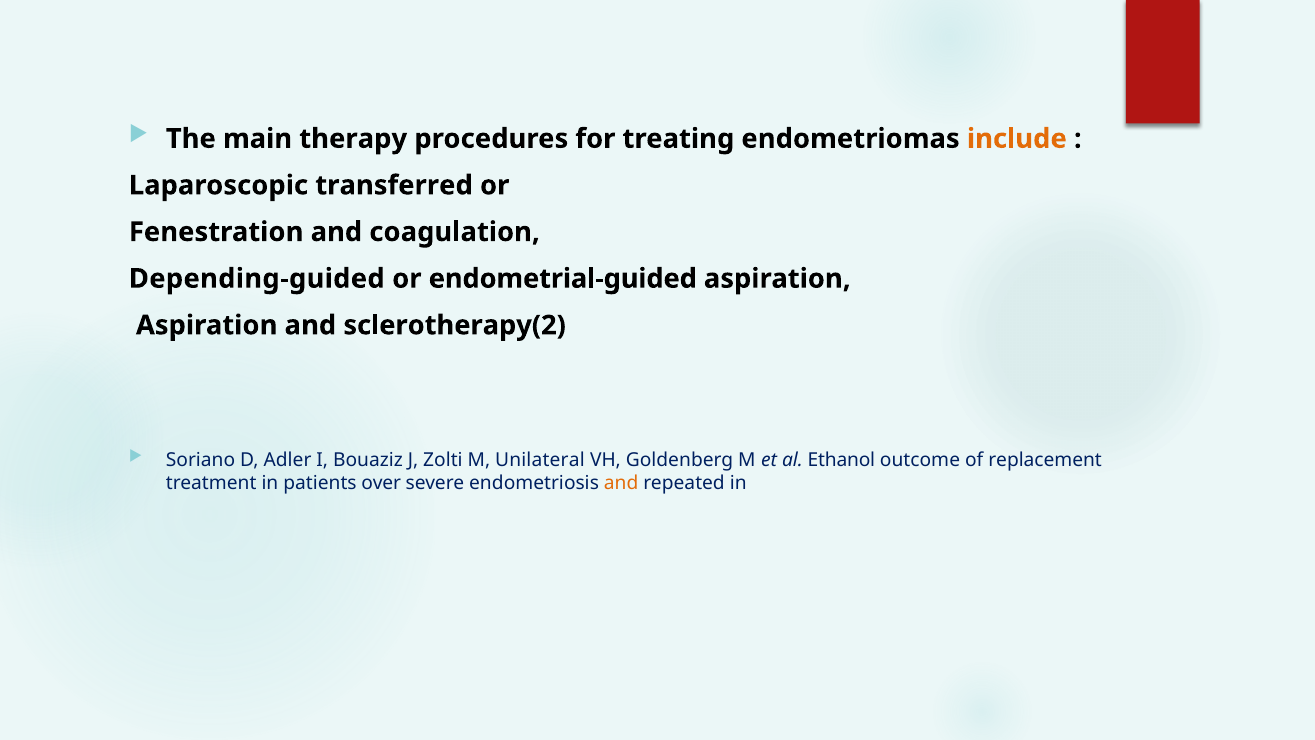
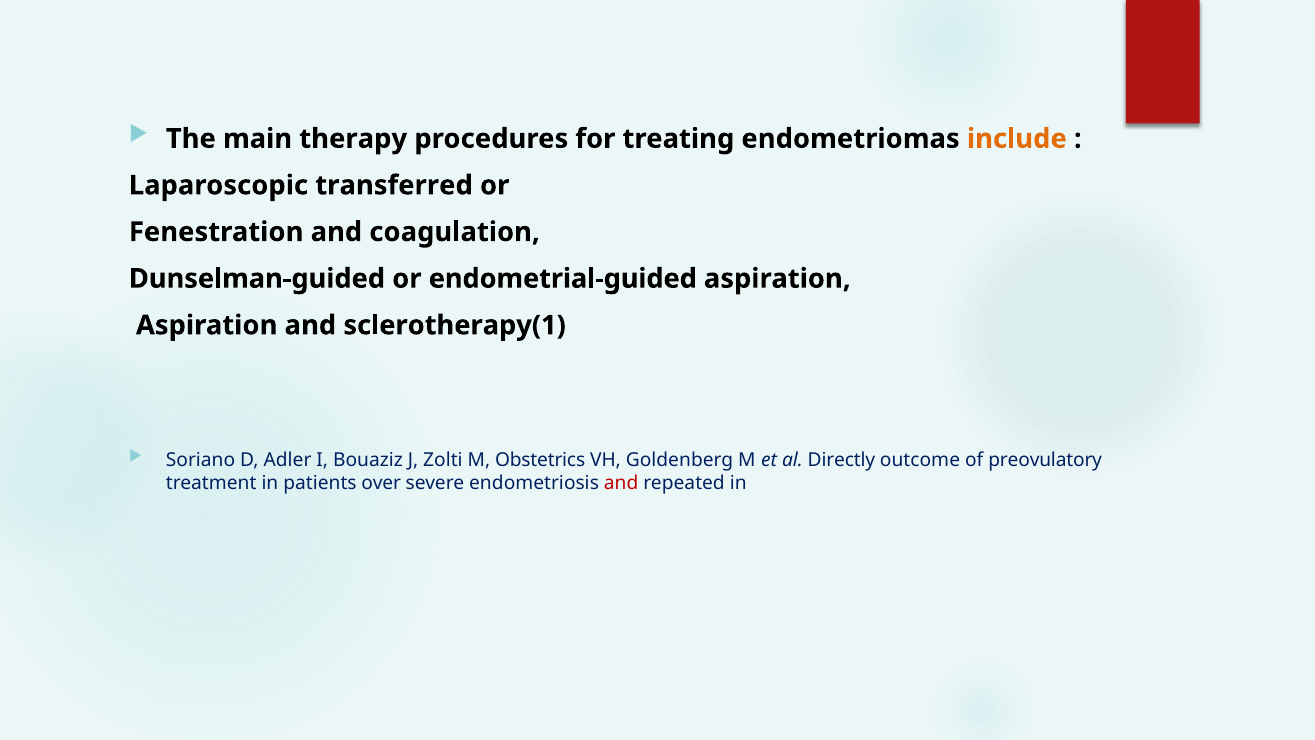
Depending-guided: Depending-guided -> Dunselman-guided (257, 279)
sclerotherapy(2: sclerotherapy(2 -> sclerotherapy(1 (455, 325)
Unilateral: Unilateral -> Obstetrics (540, 460)
Ethanol: Ethanol -> Directly (841, 460)
replacement: replacement -> preovulatory (1045, 460)
and colour: orange -> red (621, 483)
